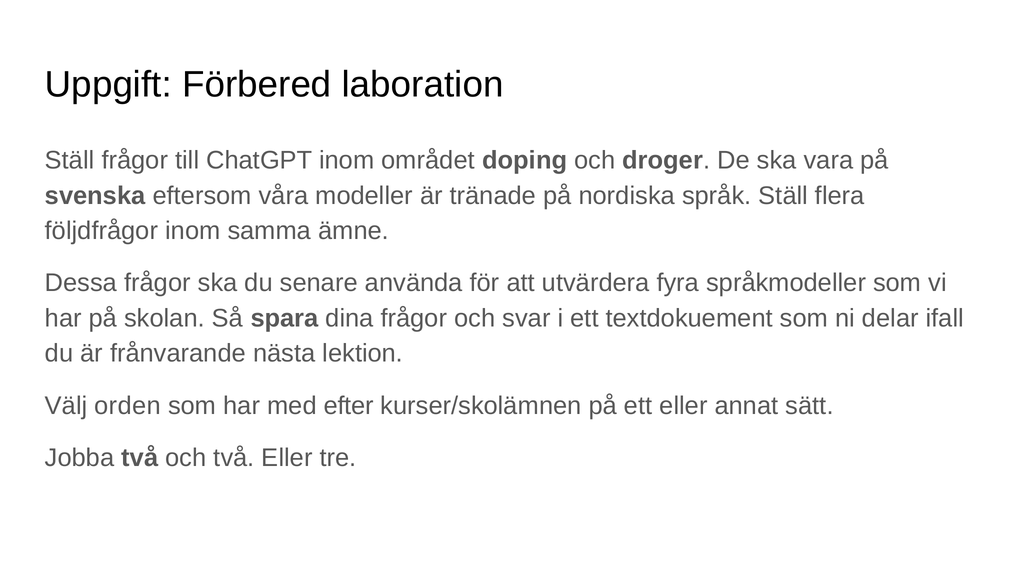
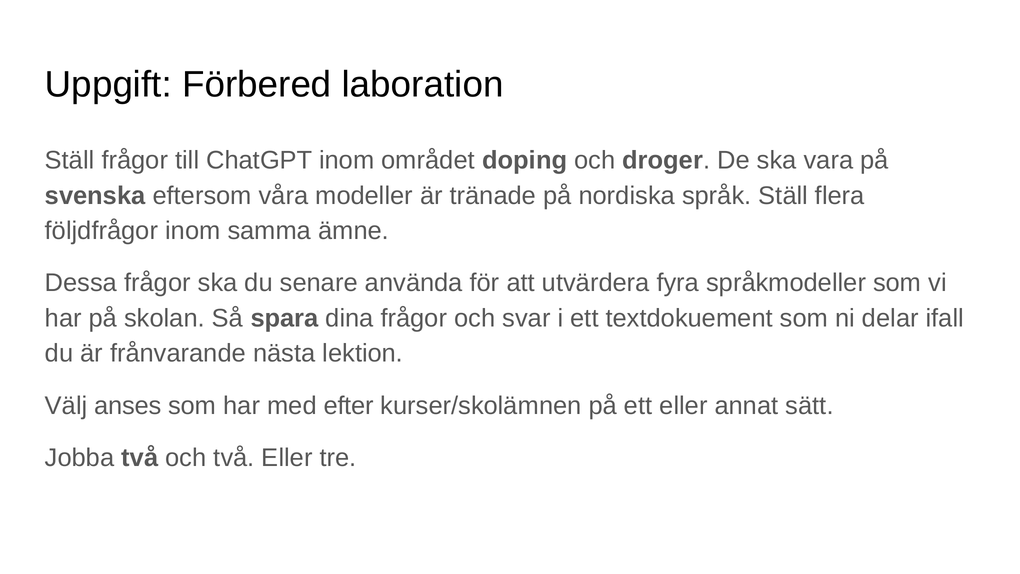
orden: orden -> anses (128, 405)
